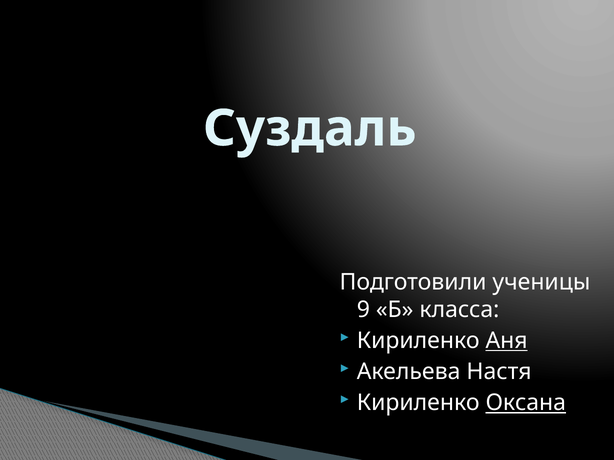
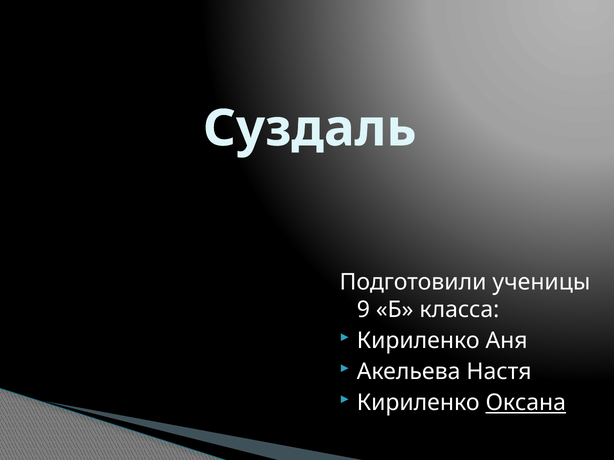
Аня underline: present -> none (507, 341)
